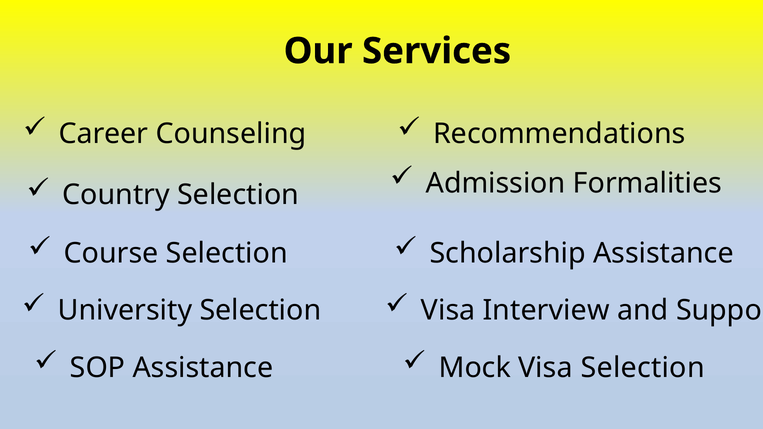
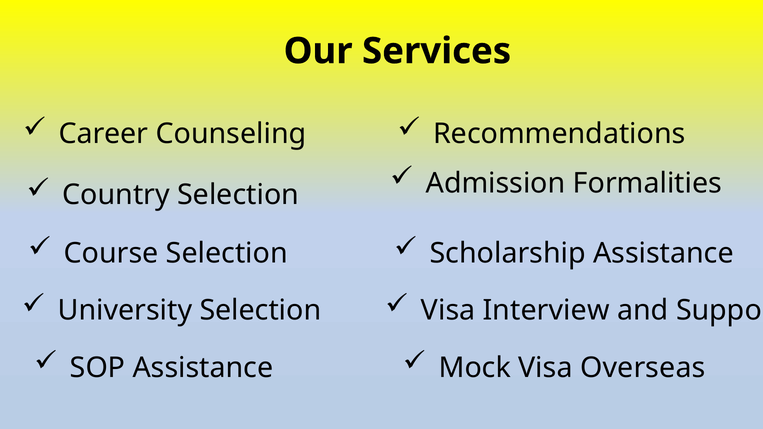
Visa Selection: Selection -> Overseas (643, 368)
